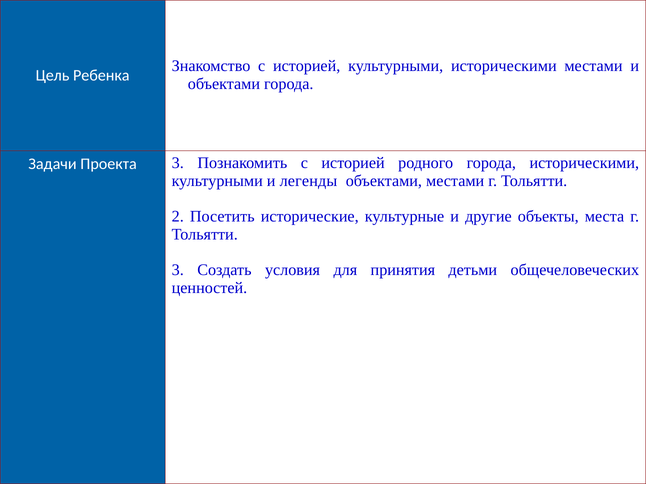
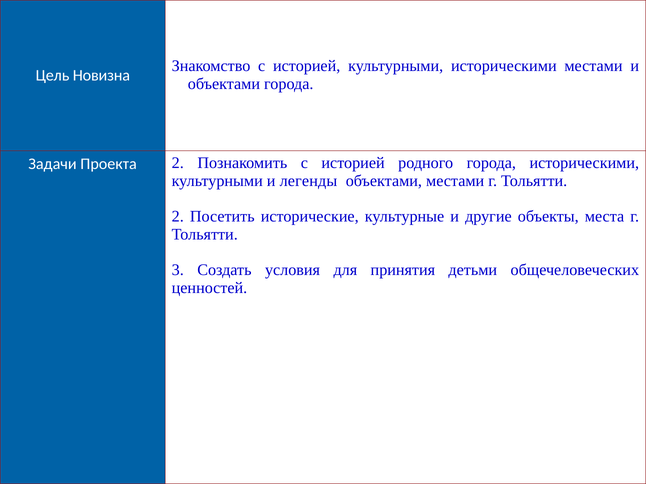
Ребенка: Ребенка -> Новизна (101, 76)
Проекта 3: 3 -> 2 (178, 163)
